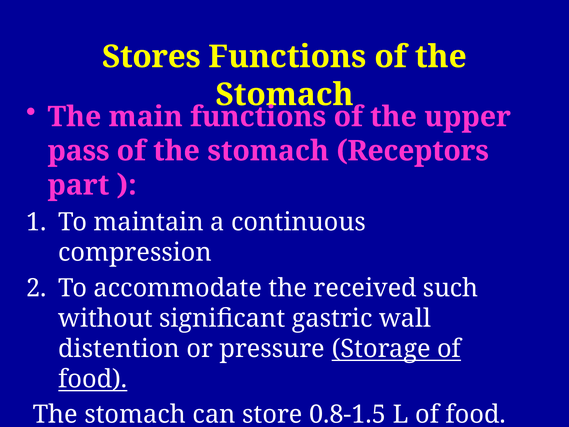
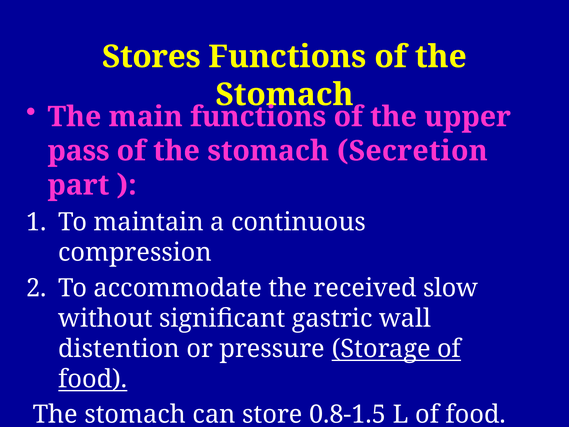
Receptors: Receptors -> Secretion (412, 151)
such: such -> slow (451, 288)
